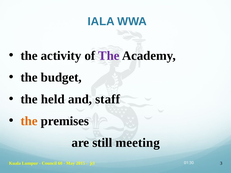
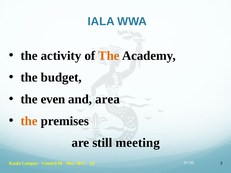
The colour: purple -> orange (109, 56)
held: held -> even (53, 99)
staff: staff -> area (108, 99)
